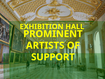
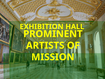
SUPPORT: SUPPORT -> MISSION (53, 57)
